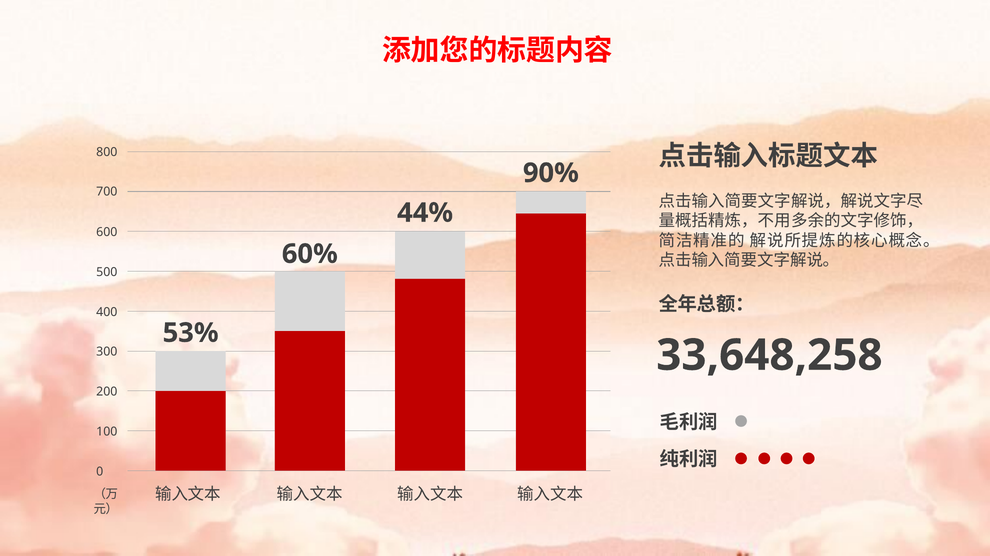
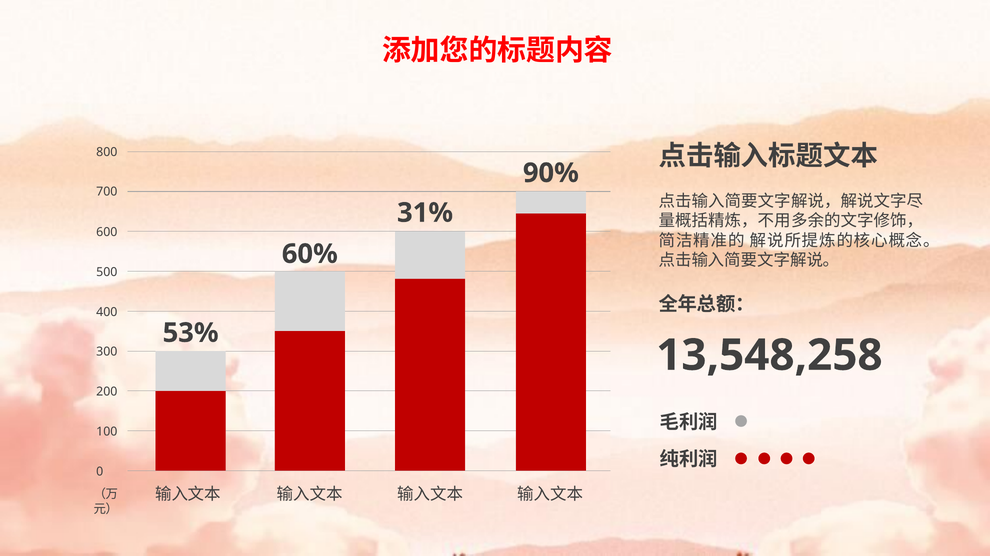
44%: 44% -> 31% (425, 213)
33,648,258: 33,648,258 -> 13,548,258 (769, 356)
